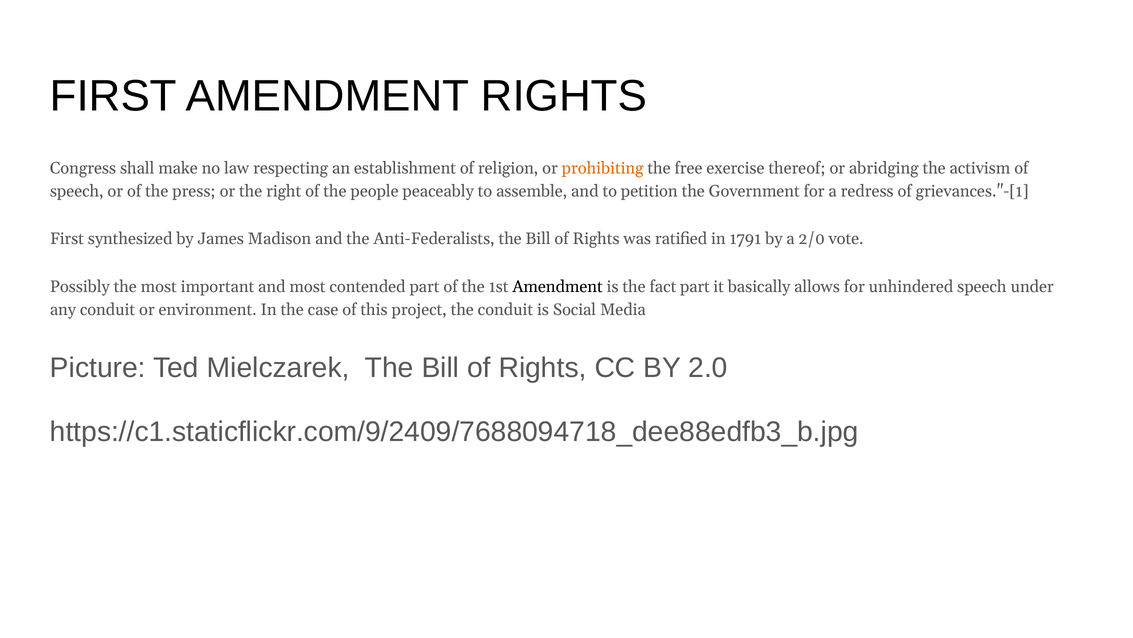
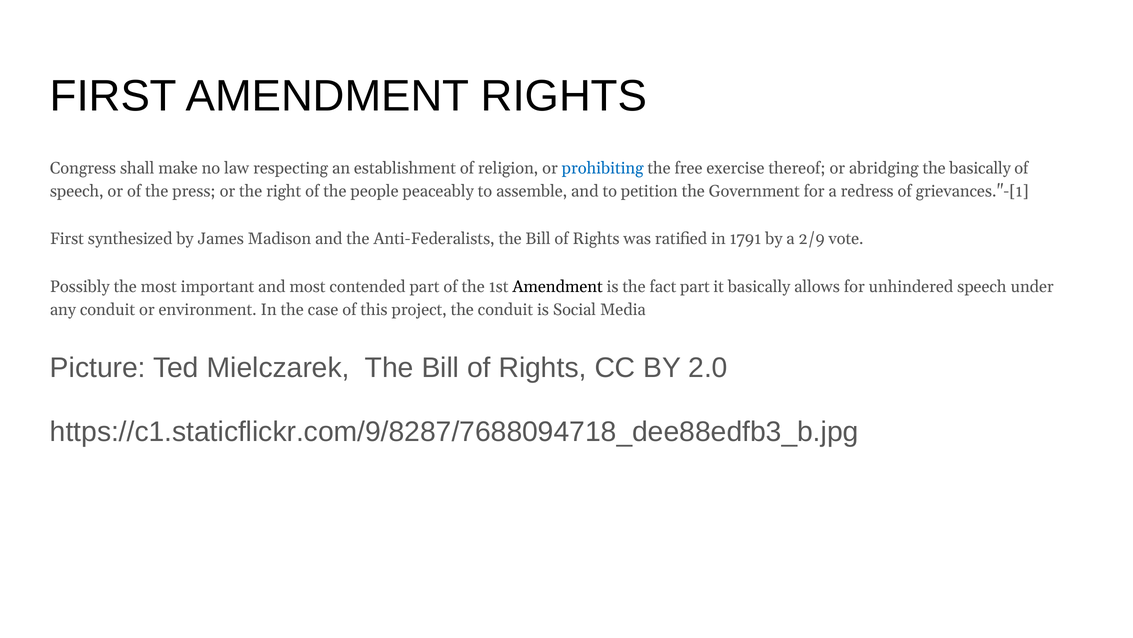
prohibiting colour: orange -> blue (603, 168)
the activism: activism -> basically (980, 168)
2/0: 2/0 -> 2/9 (812, 239)
https://c1.staticflickr.com/9/2409/7688094718_dee88edfb3_b.jpg: https://c1.staticflickr.com/9/2409/7688094718_dee88edfb3_b.jpg -> https://c1.staticflickr.com/9/8287/7688094718_dee88edfb3_b.jpg (454, 432)
